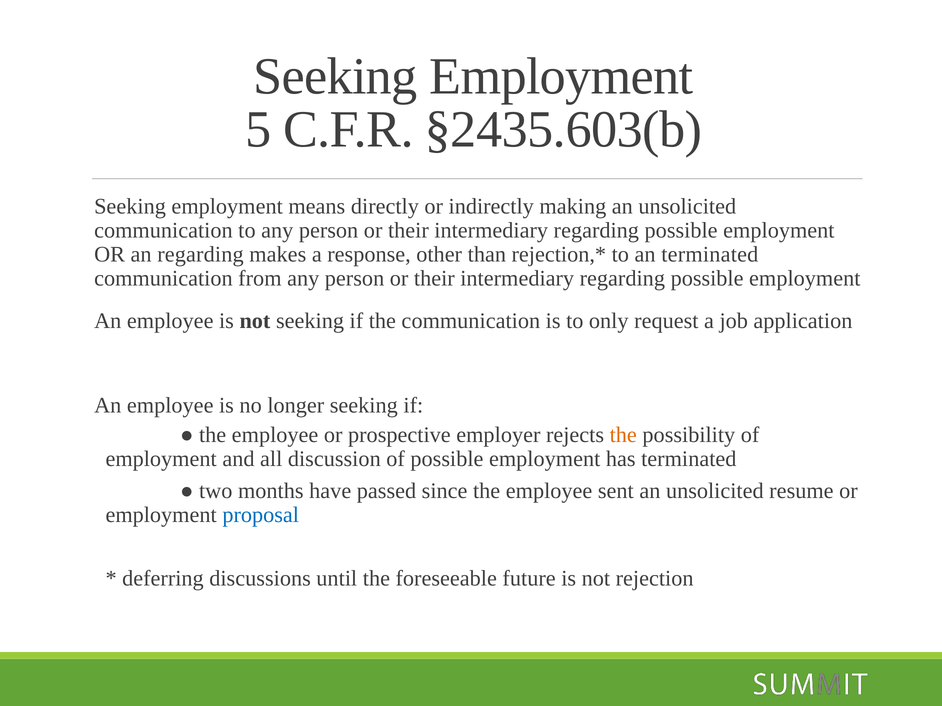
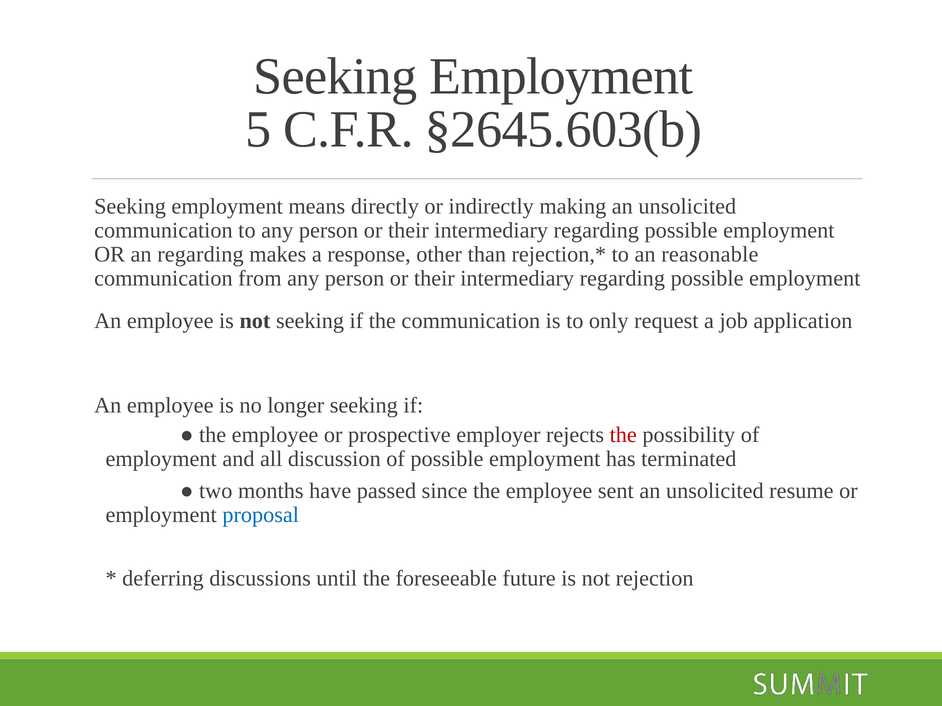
§2435.603(b: §2435.603(b -> §2645.603(b (564, 130)
an terminated: terminated -> reasonable (710, 255)
the colour: orange -> red (623, 435)
